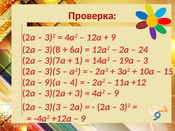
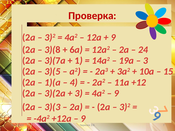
9)(а: 9)(а -> 1)(а (53, 83)
